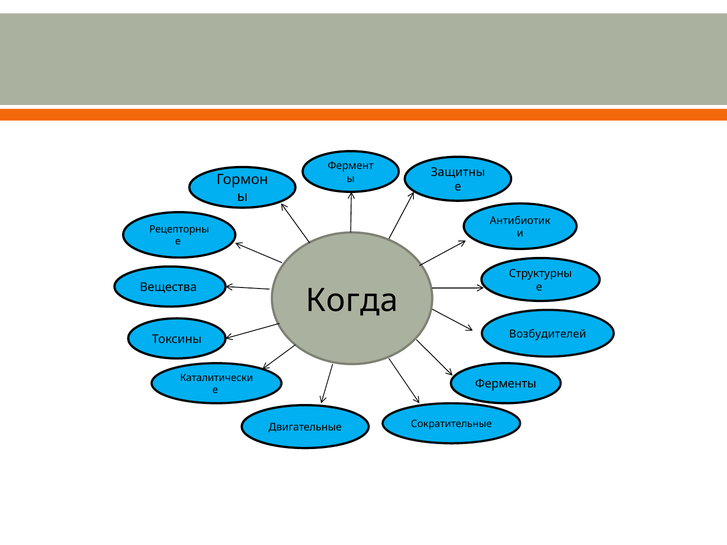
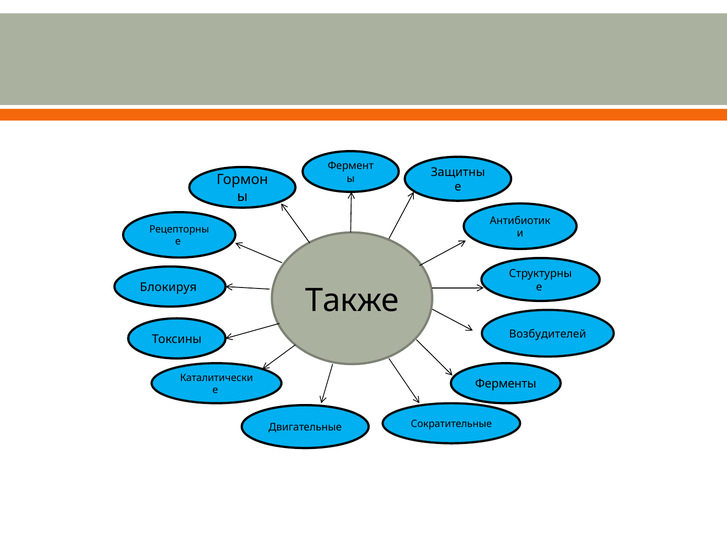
Вещества: Вещества -> Блокируя (168, 287)
Когда: Когда -> Также (352, 301)
